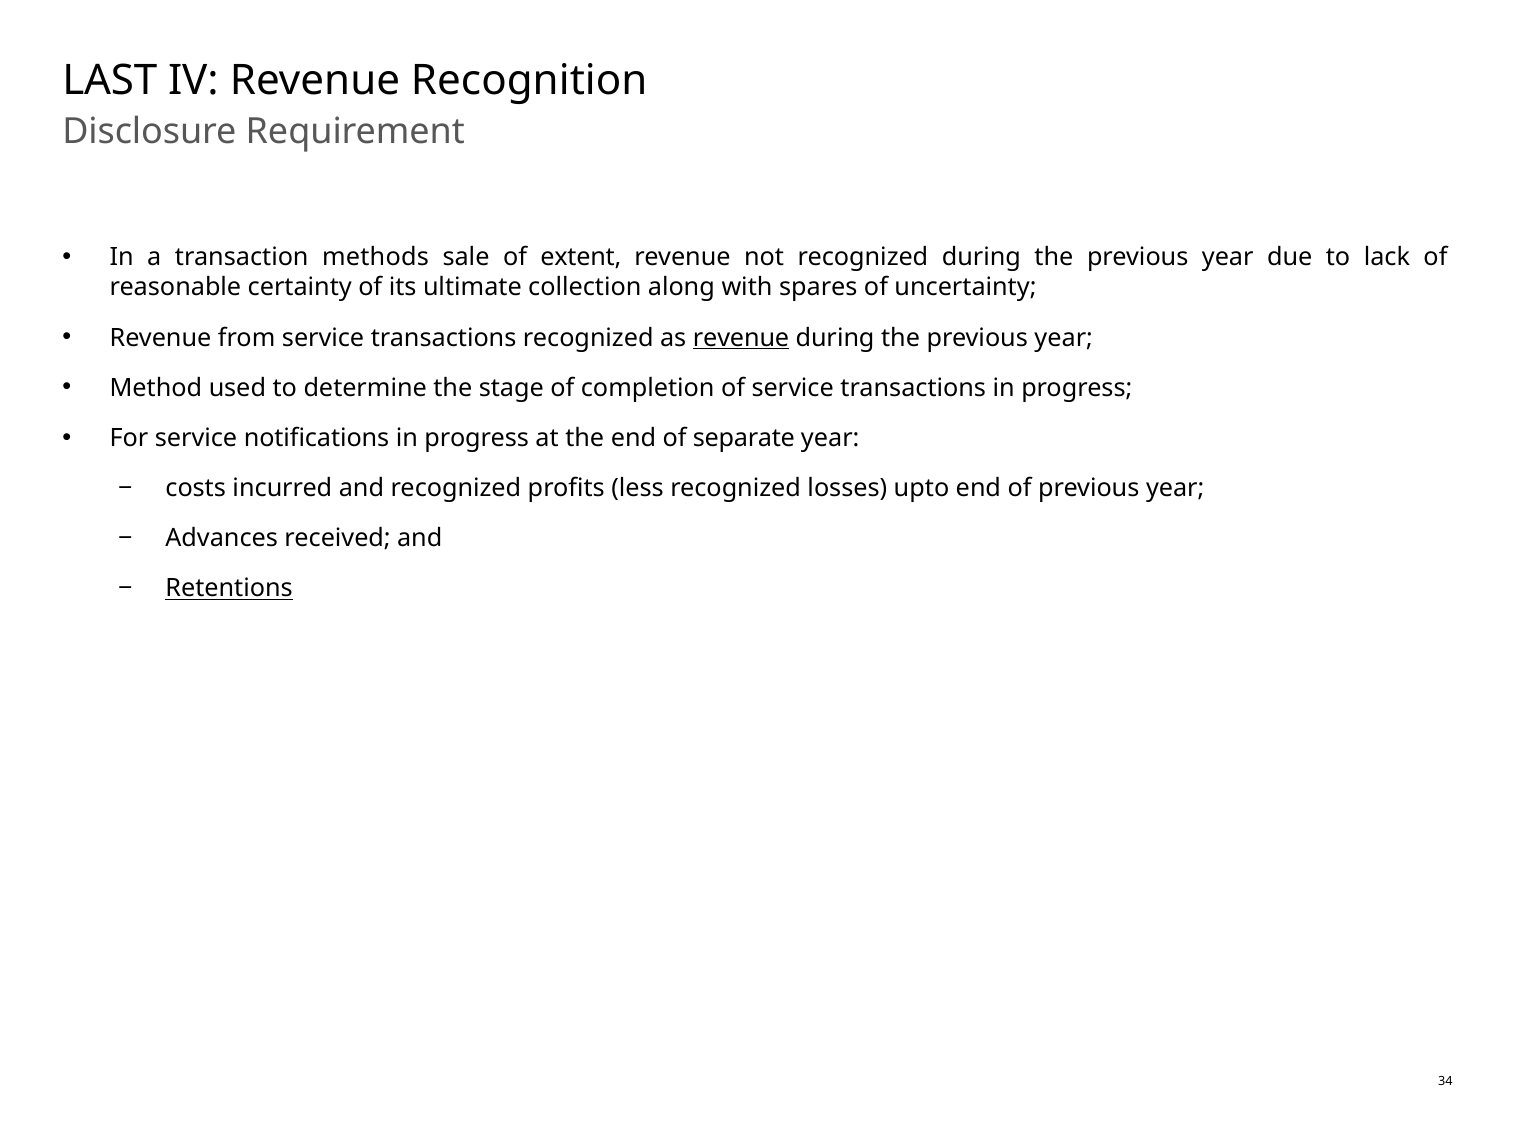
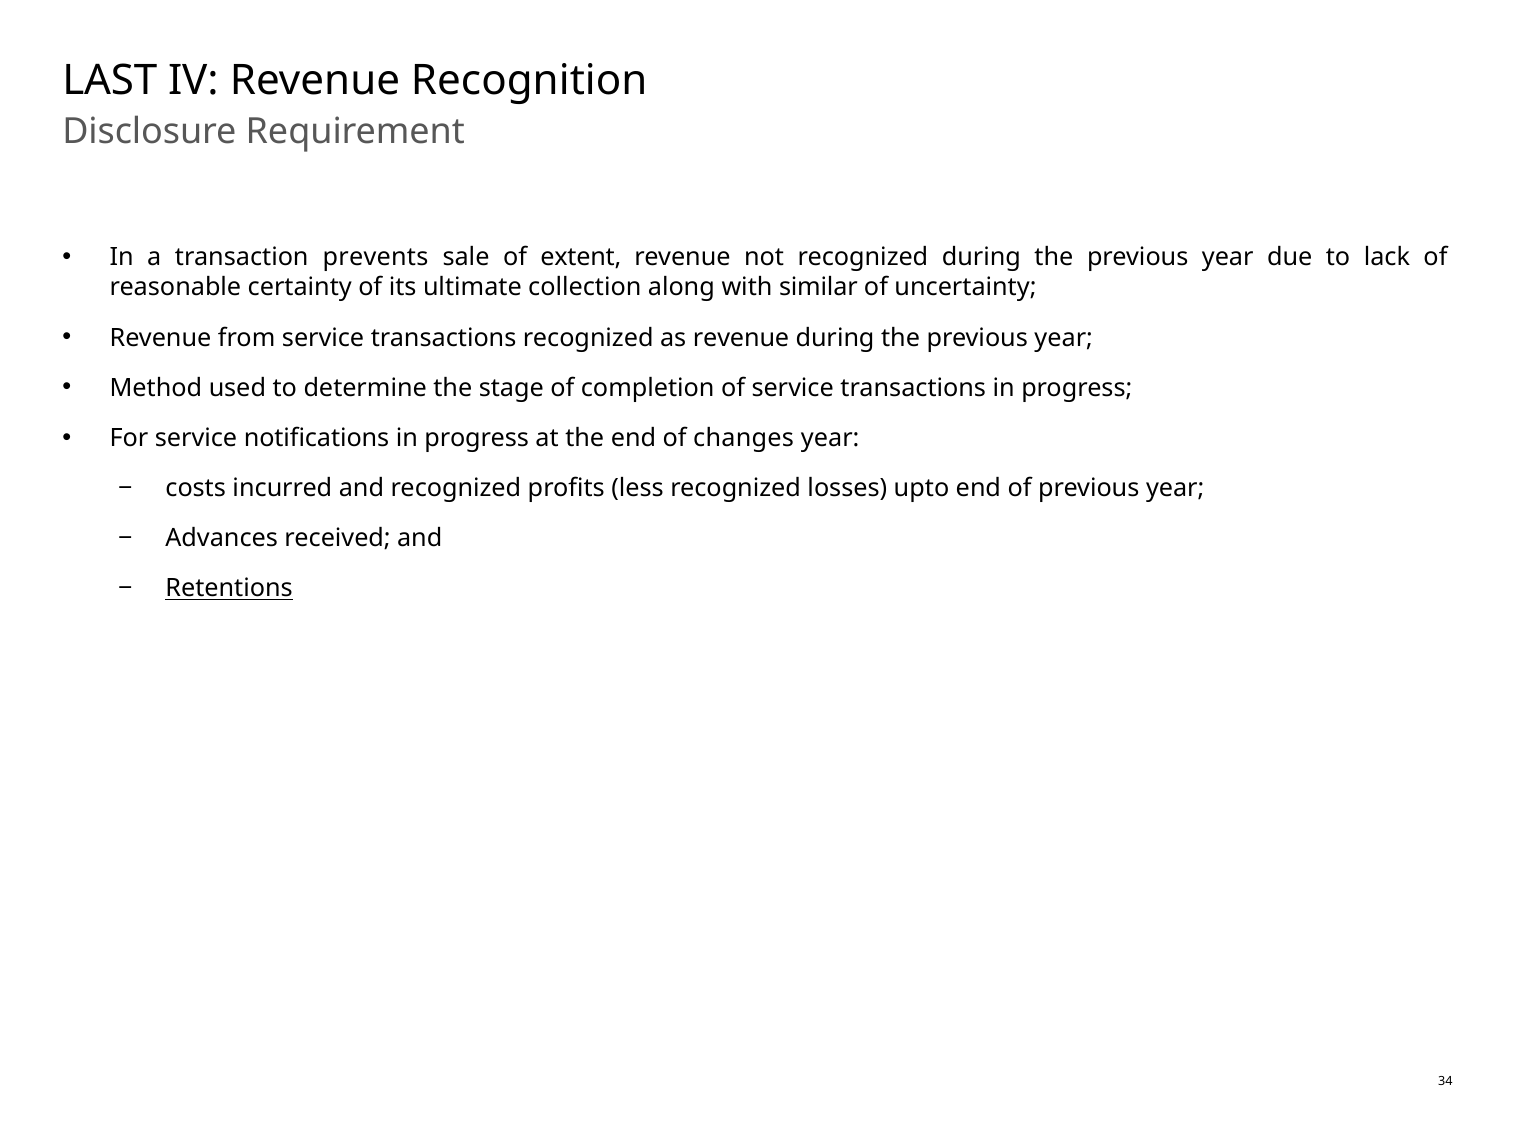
methods: methods -> prevents (375, 257)
spares: spares -> similar (818, 288)
revenue underline: present -> none (741, 338)
separate: separate -> changes (744, 438)
